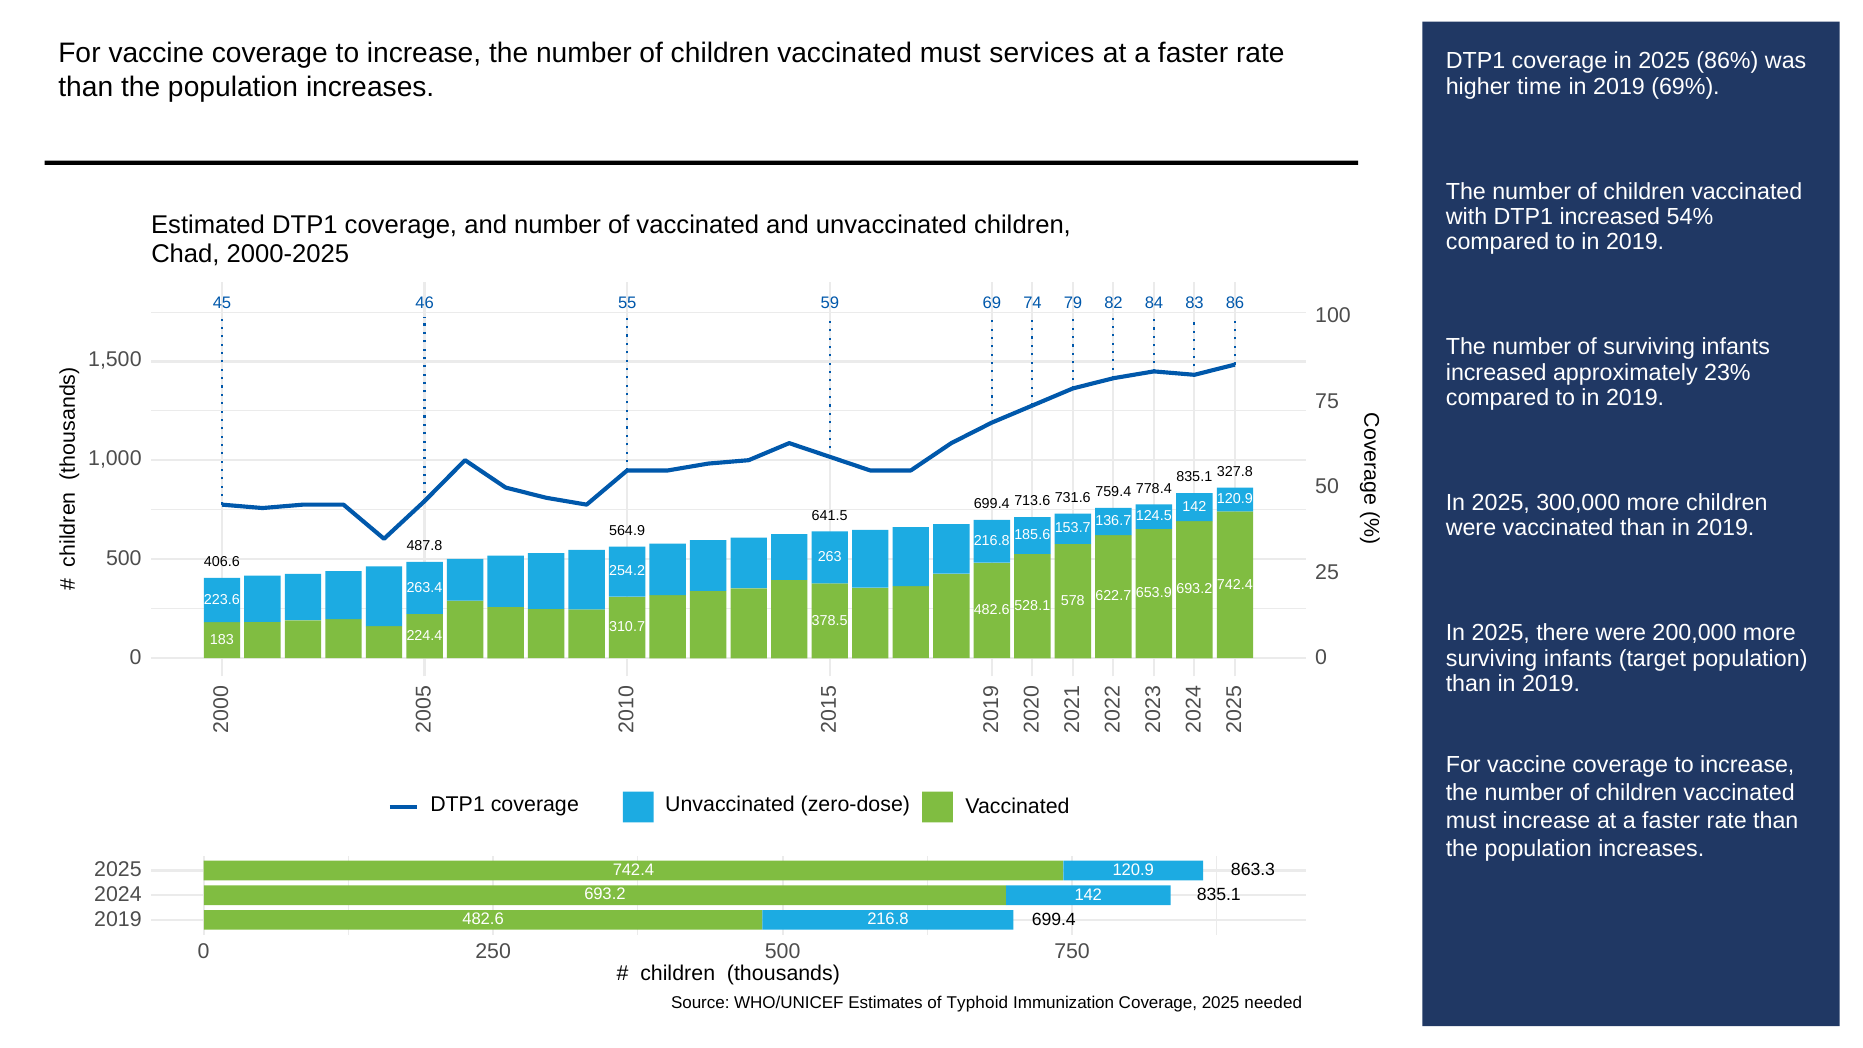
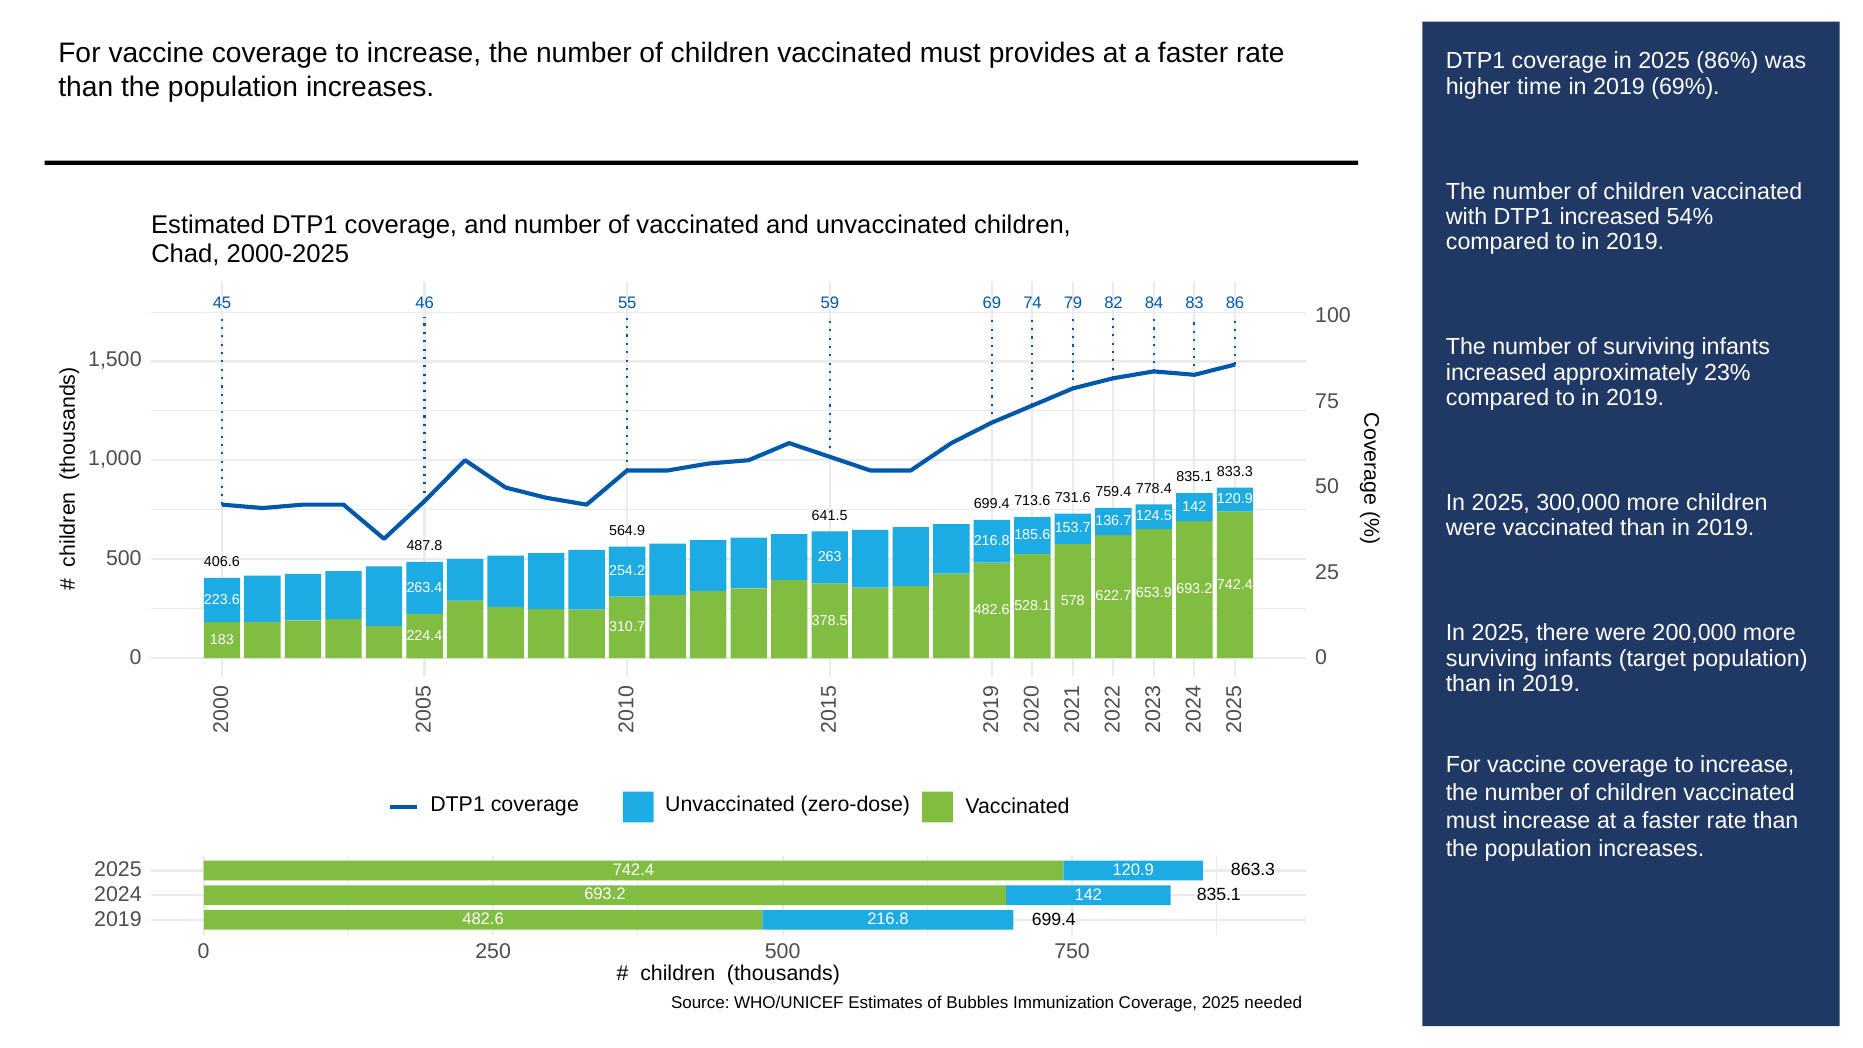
services: services -> provides (1042, 54)
327.8: 327.8 -> 833.3 (1235, 472)
Typhoid: Typhoid -> Bubbles (977, 1003)
